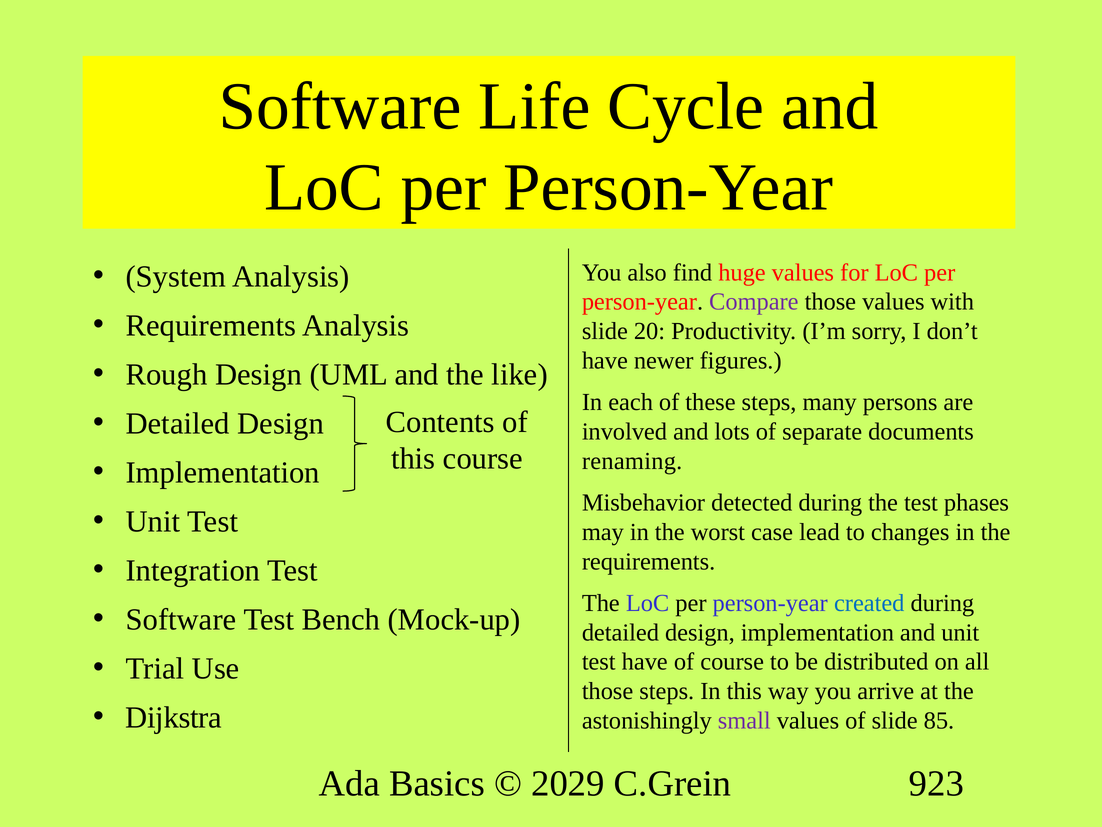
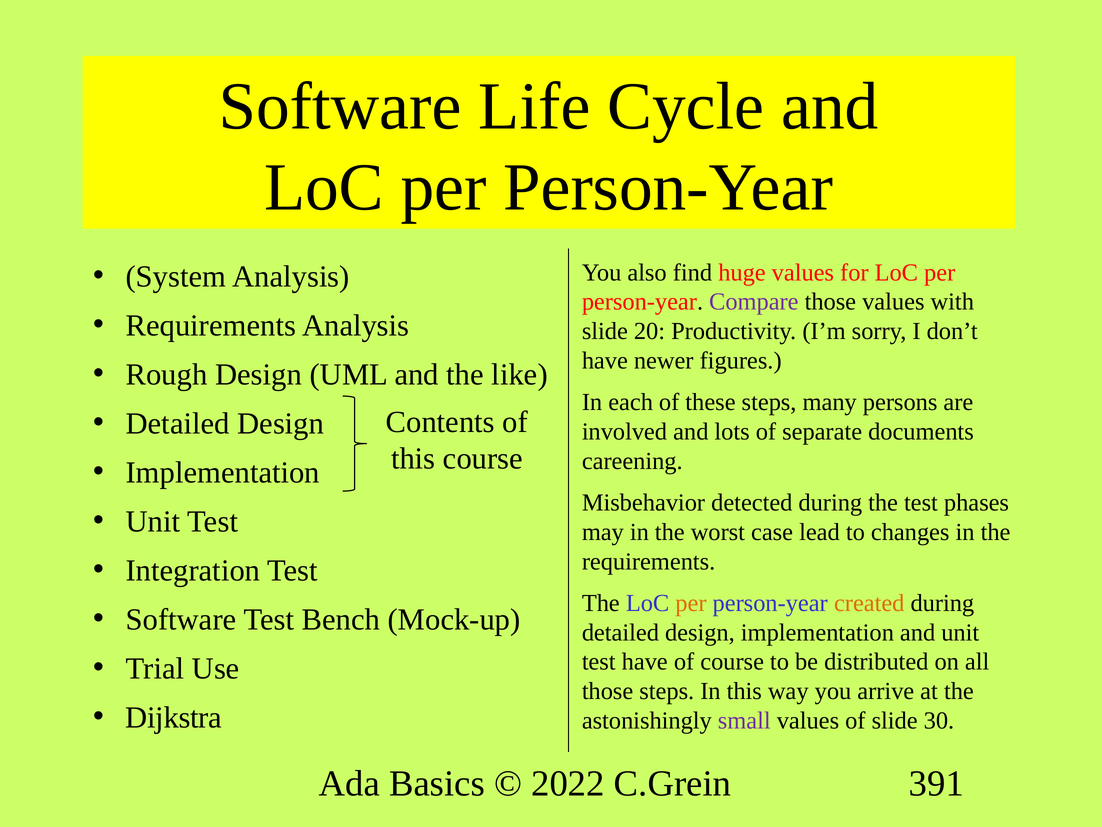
renaming: renaming -> careening (632, 461)
per colour: black -> orange (691, 603)
created colour: blue -> orange (869, 603)
85: 85 -> 30 (939, 720)
2029: 2029 -> 2022 (568, 783)
923: 923 -> 391 (936, 783)
